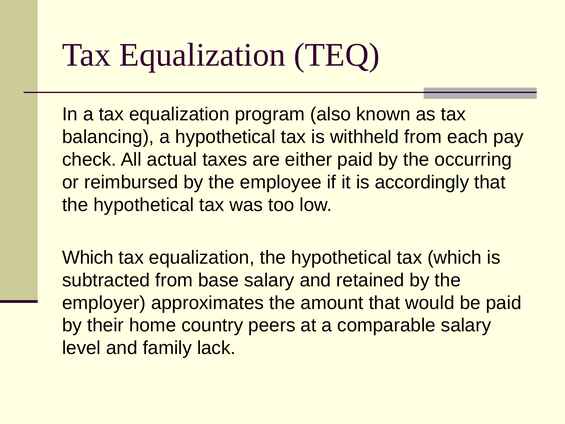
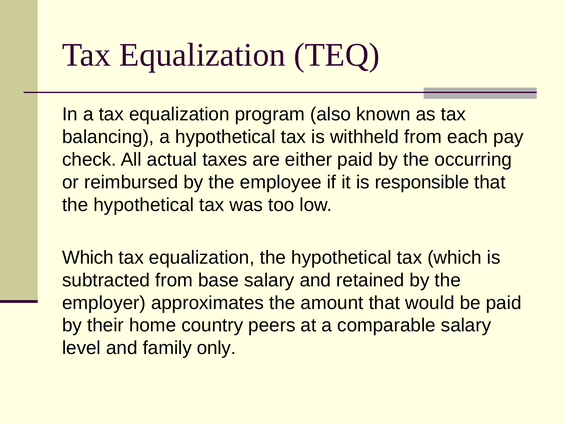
accordingly: accordingly -> responsible (422, 182)
lack: lack -> only (216, 348)
